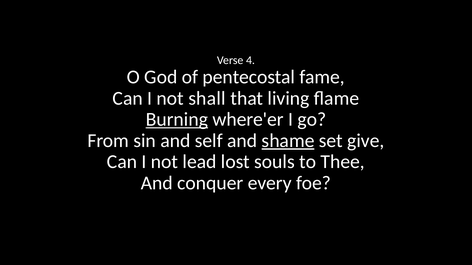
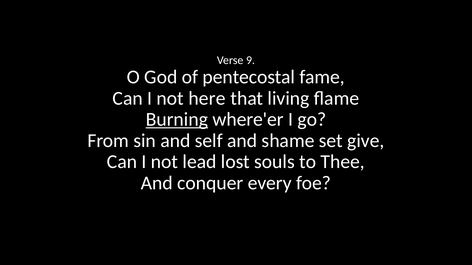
4: 4 -> 9 (251, 60)
shall: shall -> here (207, 98)
shame underline: present -> none (288, 141)
